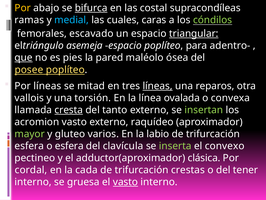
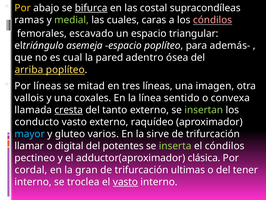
medial colour: light blue -> light green (72, 20)
cóndilos colour: light green -> pink (213, 20)
triangular underline: present -> none (194, 34)
adentro-: adentro- -> además- (230, 46)
que underline: present -> none (24, 58)
pies: pies -> cual (73, 58)
maléolo: maléolo -> adentro (145, 58)
posee: posee -> arriba (29, 70)
líneas underline: present -> none (158, 86)
reparos: reparos -> imagen (215, 86)
torsión: torsión -> coxales (93, 98)
ovalada: ovalada -> sentido (182, 98)
acromion: acromion -> conducto (37, 122)
mayor colour: light green -> light blue (30, 134)
labio: labio -> sirve (158, 134)
esfera: esfera -> llamar (29, 146)
o esfera: esfera -> digital (69, 146)
clavícula: clavícula -> potentes (123, 146)
el convexo: convexo -> cóndilos (225, 146)
cada: cada -> gran (86, 170)
crestas: crestas -> ultimas (188, 170)
gruesa: gruesa -> troclea (83, 182)
